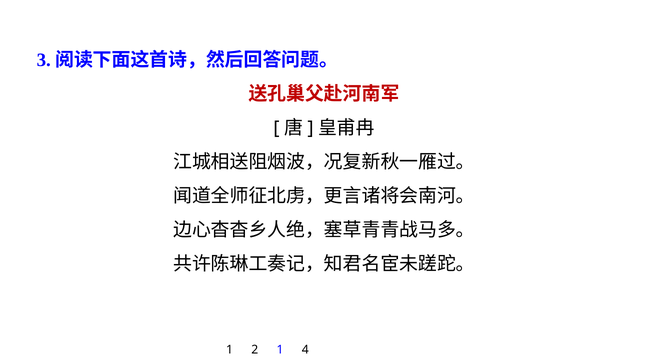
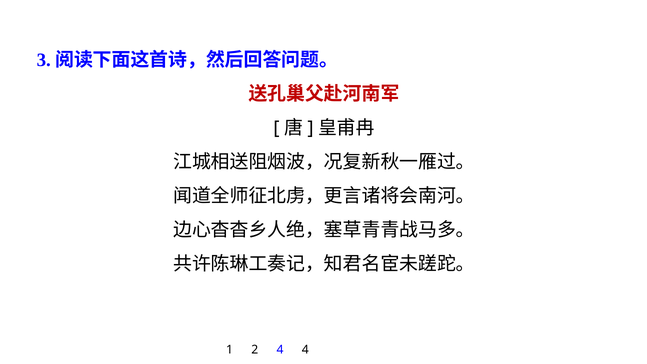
2 1: 1 -> 4 (280, 350)
